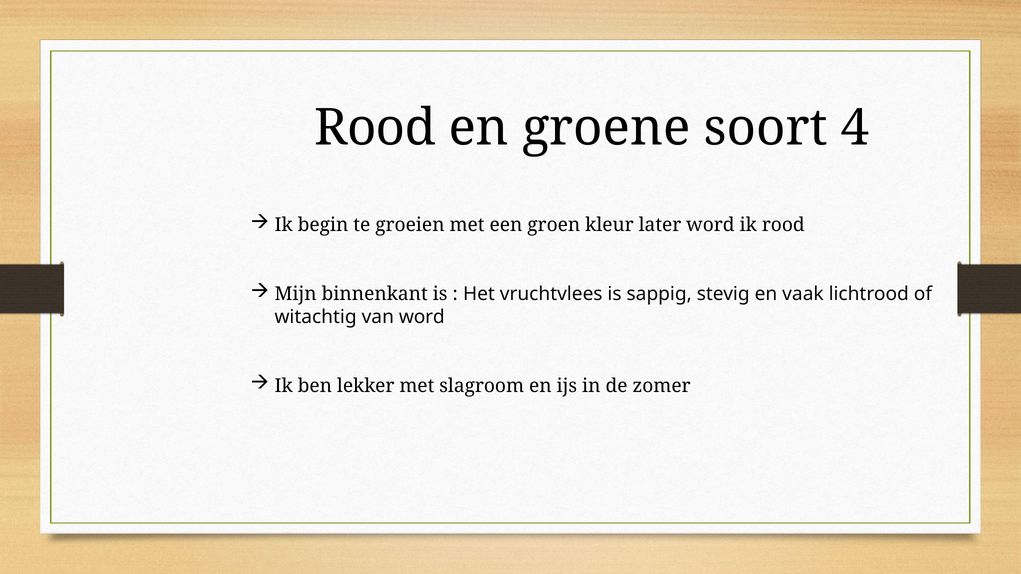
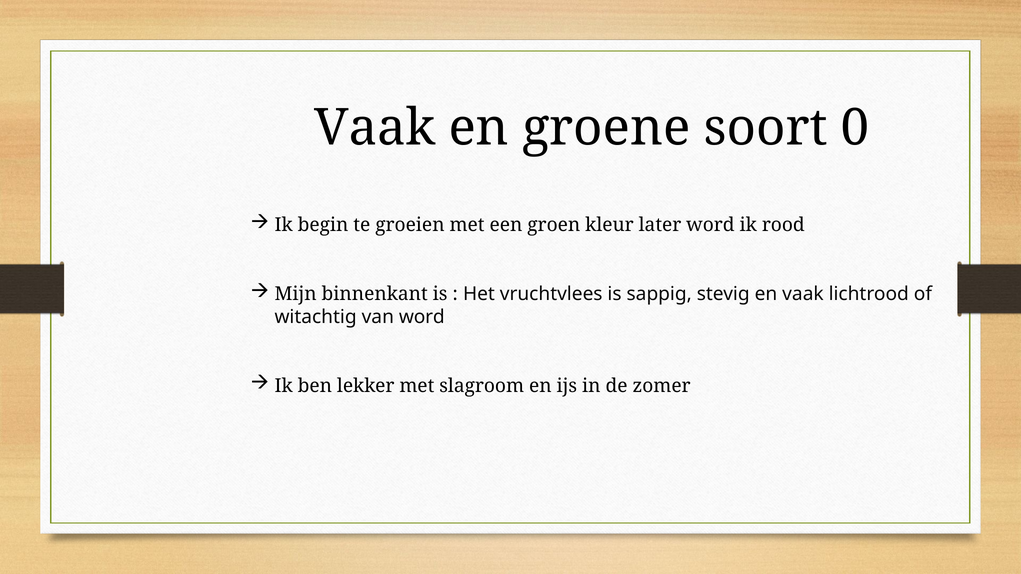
Rood: Rood -> Vaak (375, 128)
4: 4 -> 0 (855, 128)
